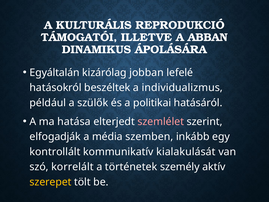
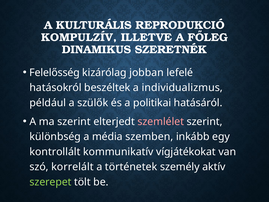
TÁMOGATÓI: TÁMOGATÓI -> KOMPULZÍV (79, 37)
ABBAN: ABBAN -> FŐLEG (208, 37)
ÁPOLÁSÁRA: ÁPOLÁSÁRA -> SZERETNÉK (171, 49)
Egyáltalán: Egyáltalán -> Felelősség (55, 73)
ma hatása: hatása -> szerint (74, 121)
elfogadják: elfogadják -> különbség (55, 137)
kialakulását: kialakulását -> vígjátékokat (186, 152)
szerepet colour: yellow -> light green (51, 182)
